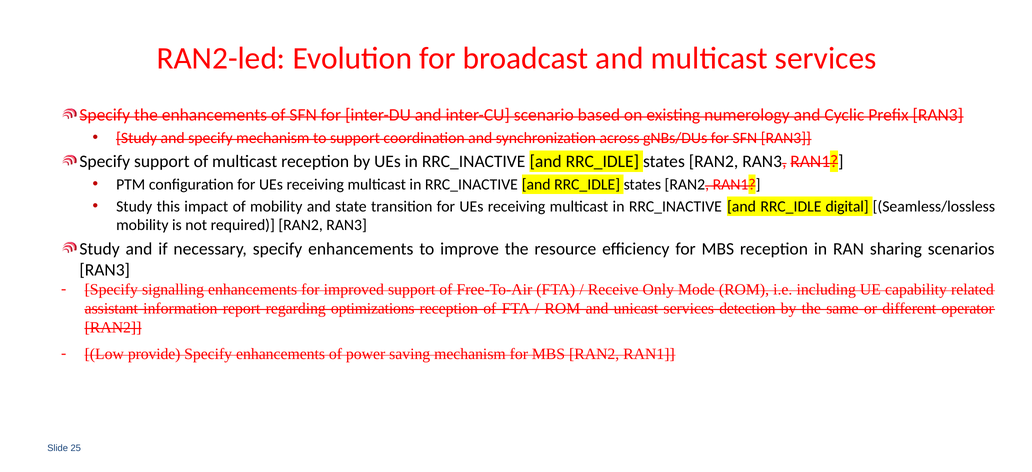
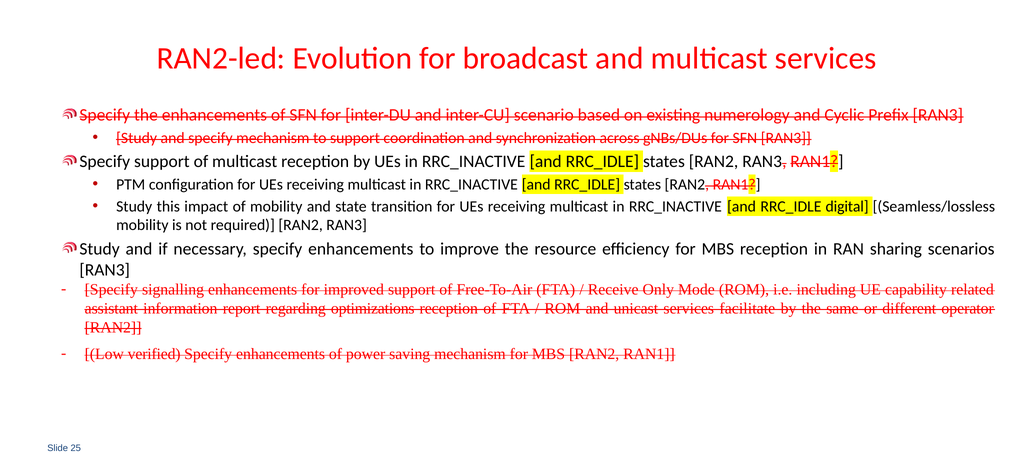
detection: detection -> facilitate (747, 309)
provide: provide -> verified (154, 354)
